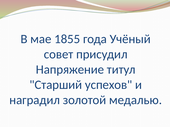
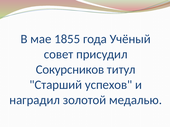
Напряжение: Напряжение -> Сокурсников (70, 70)
